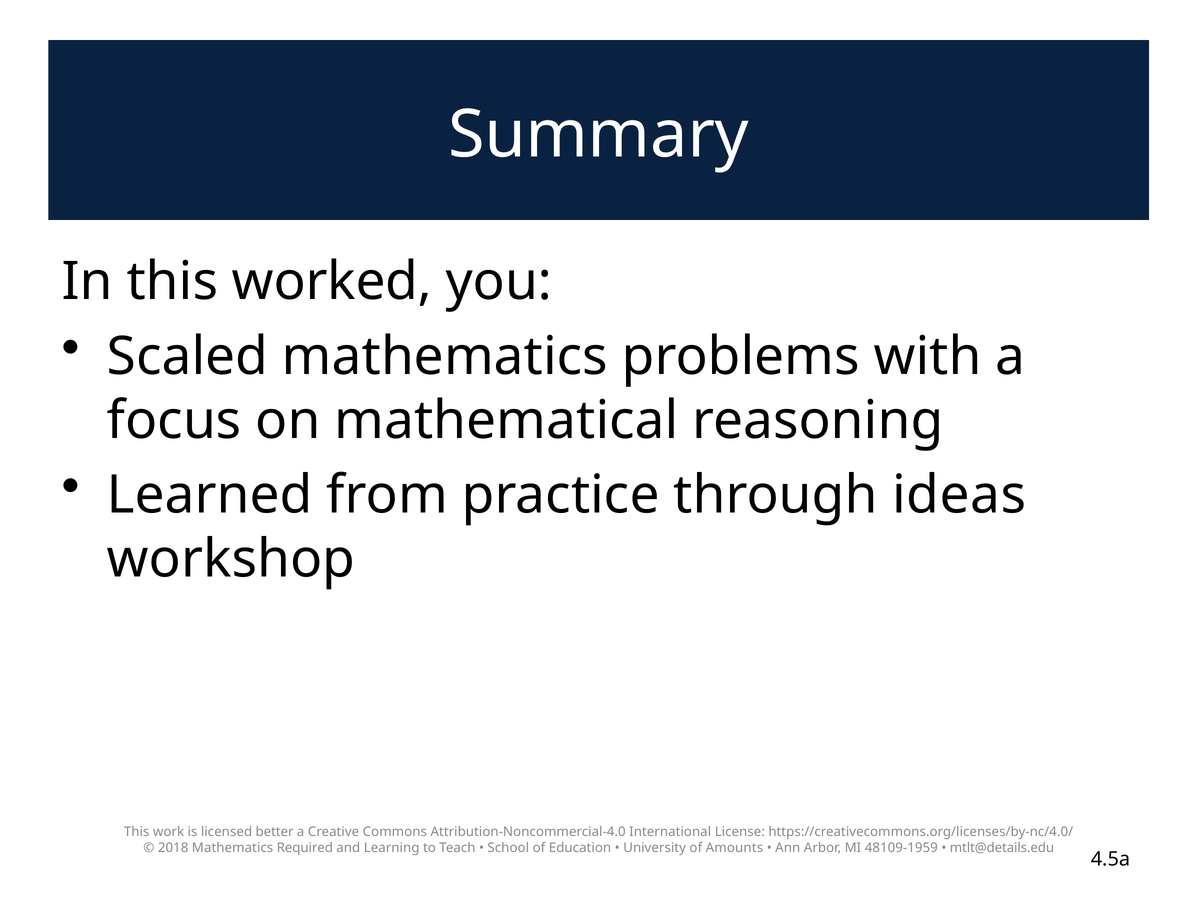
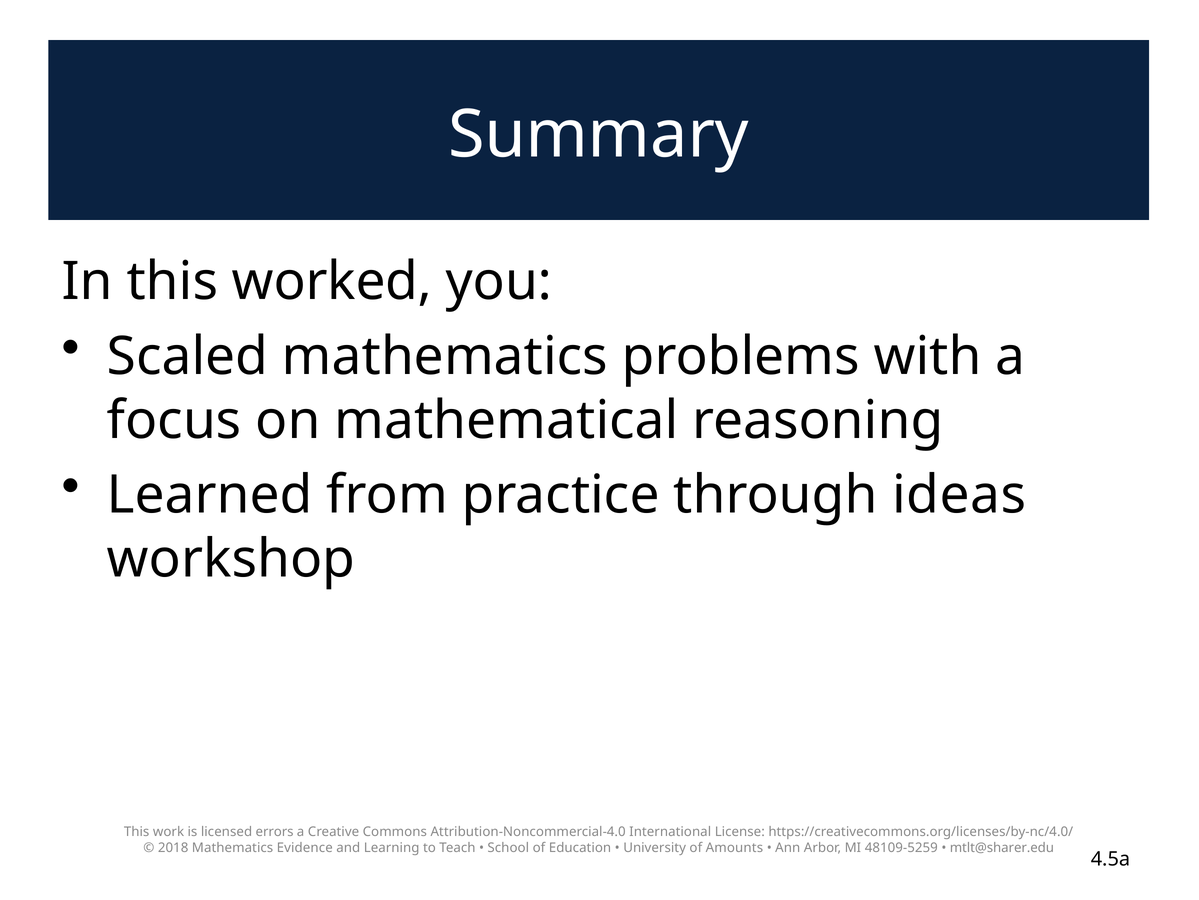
better: better -> errors (275, 831)
Required: Required -> Evidence (305, 847)
48109-1959: 48109-1959 -> 48109-5259 (901, 847)
mtlt@details.edu: mtlt@details.edu -> mtlt@sharer.edu (1002, 847)
